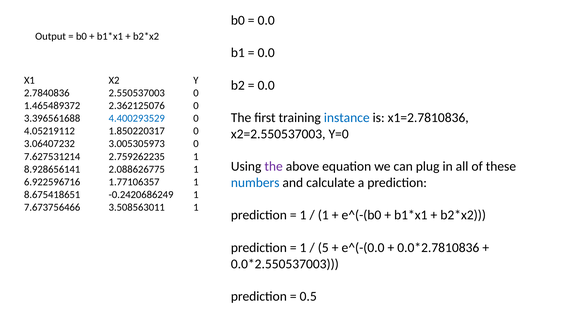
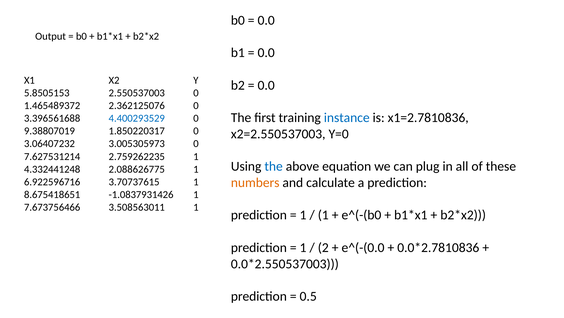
2.7840836: 2.7840836 -> 5.8505153 (47, 93)
4.05219112: 4.05219112 -> 9.38807019 (49, 131)
the colour: purple -> blue (274, 166)
8.928656141: 8.928656141 -> 4.332441248 (52, 169)
numbers colour: blue -> orange (255, 182)
1.77106357: 1.77106357 -> 3.70737615 (134, 182)
-0.2420686249: -0.2420686249 -> -1.0837931426 (141, 194)
5: 5 -> 2 (323, 247)
